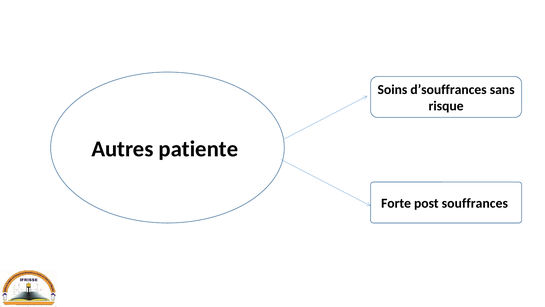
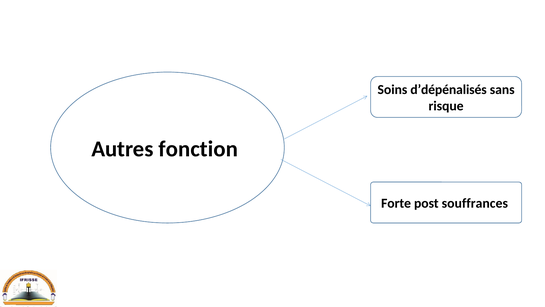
d’souffrances: d’souffrances -> d’dépénalisés (449, 90)
patiente: patiente -> fonction (198, 149)
